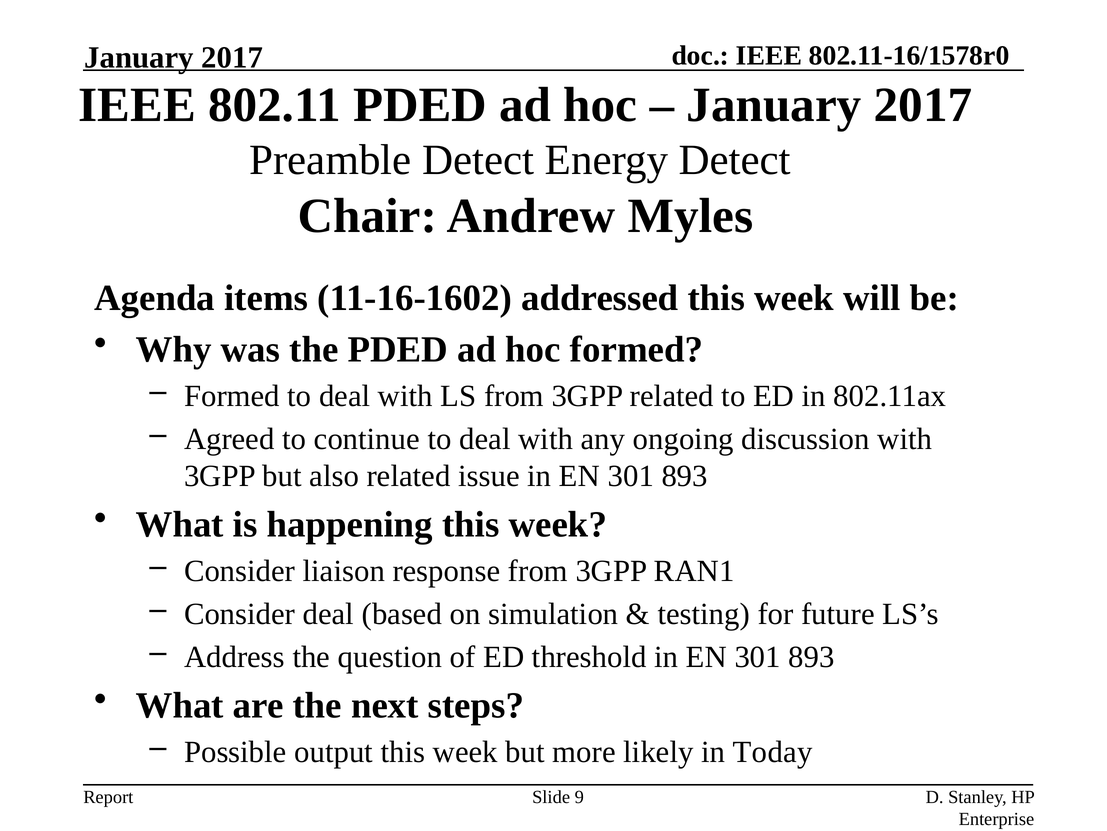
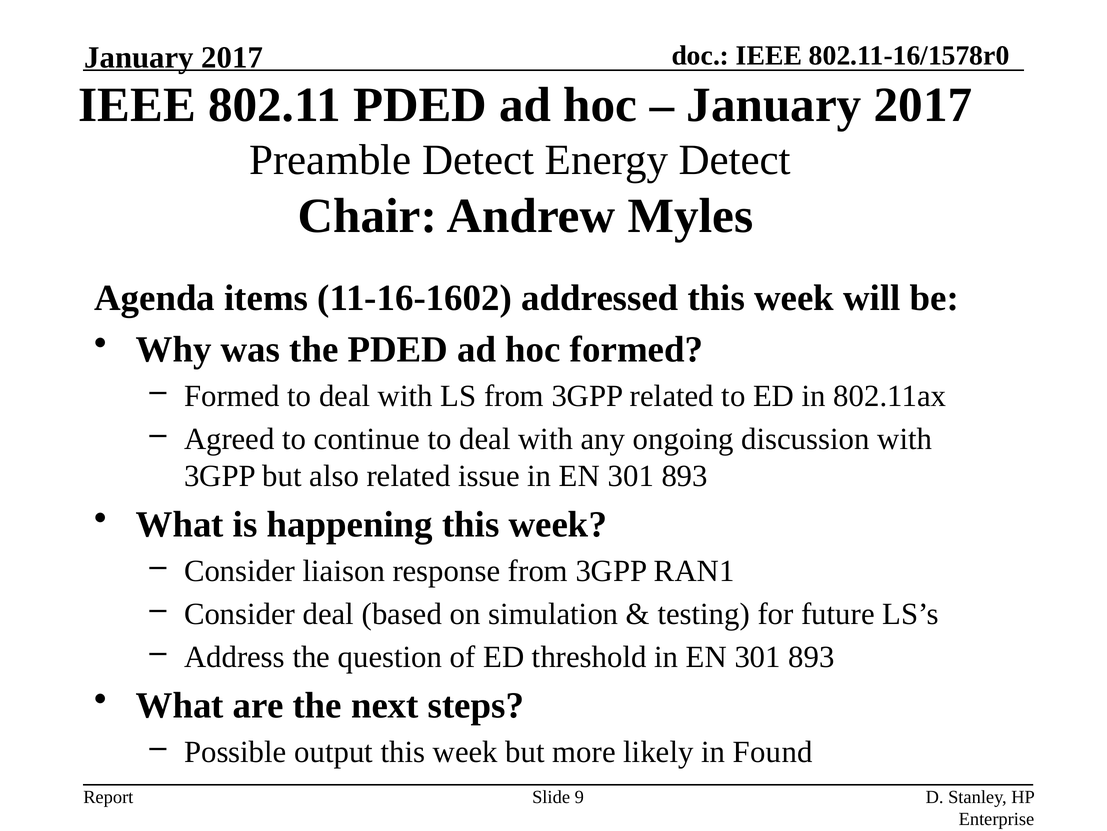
Today: Today -> Found (773, 751)
